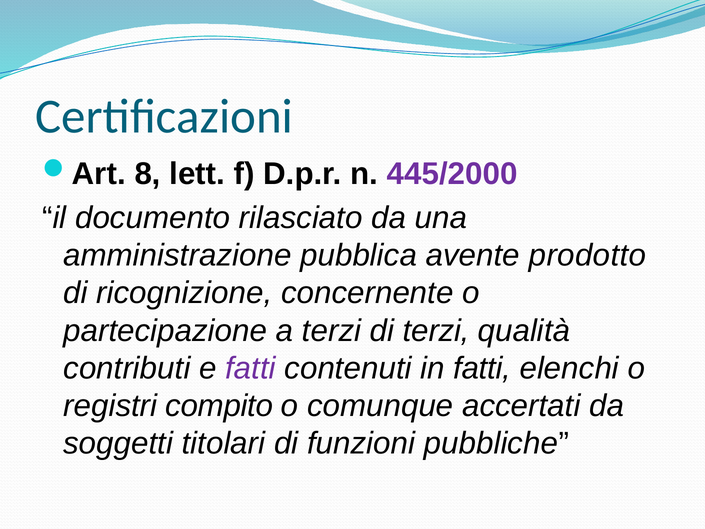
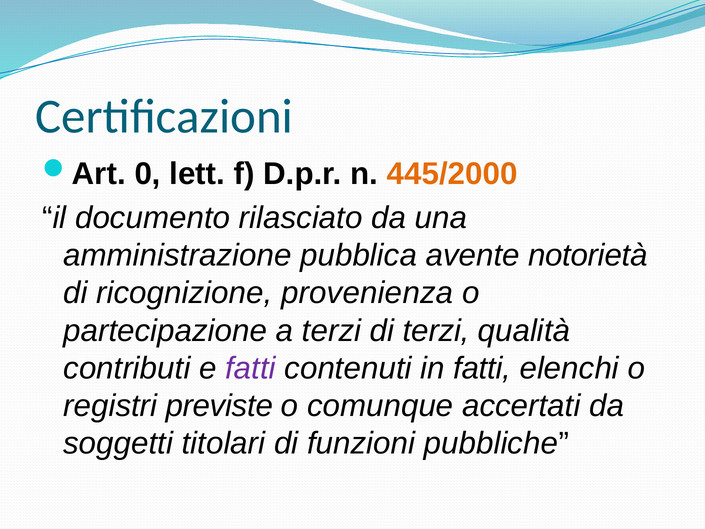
8: 8 -> 0 (148, 174)
445/2000 colour: purple -> orange (452, 174)
prodotto: prodotto -> notorietà (588, 255)
concernente: concernente -> provenienza (367, 293)
compito: compito -> previste (219, 406)
